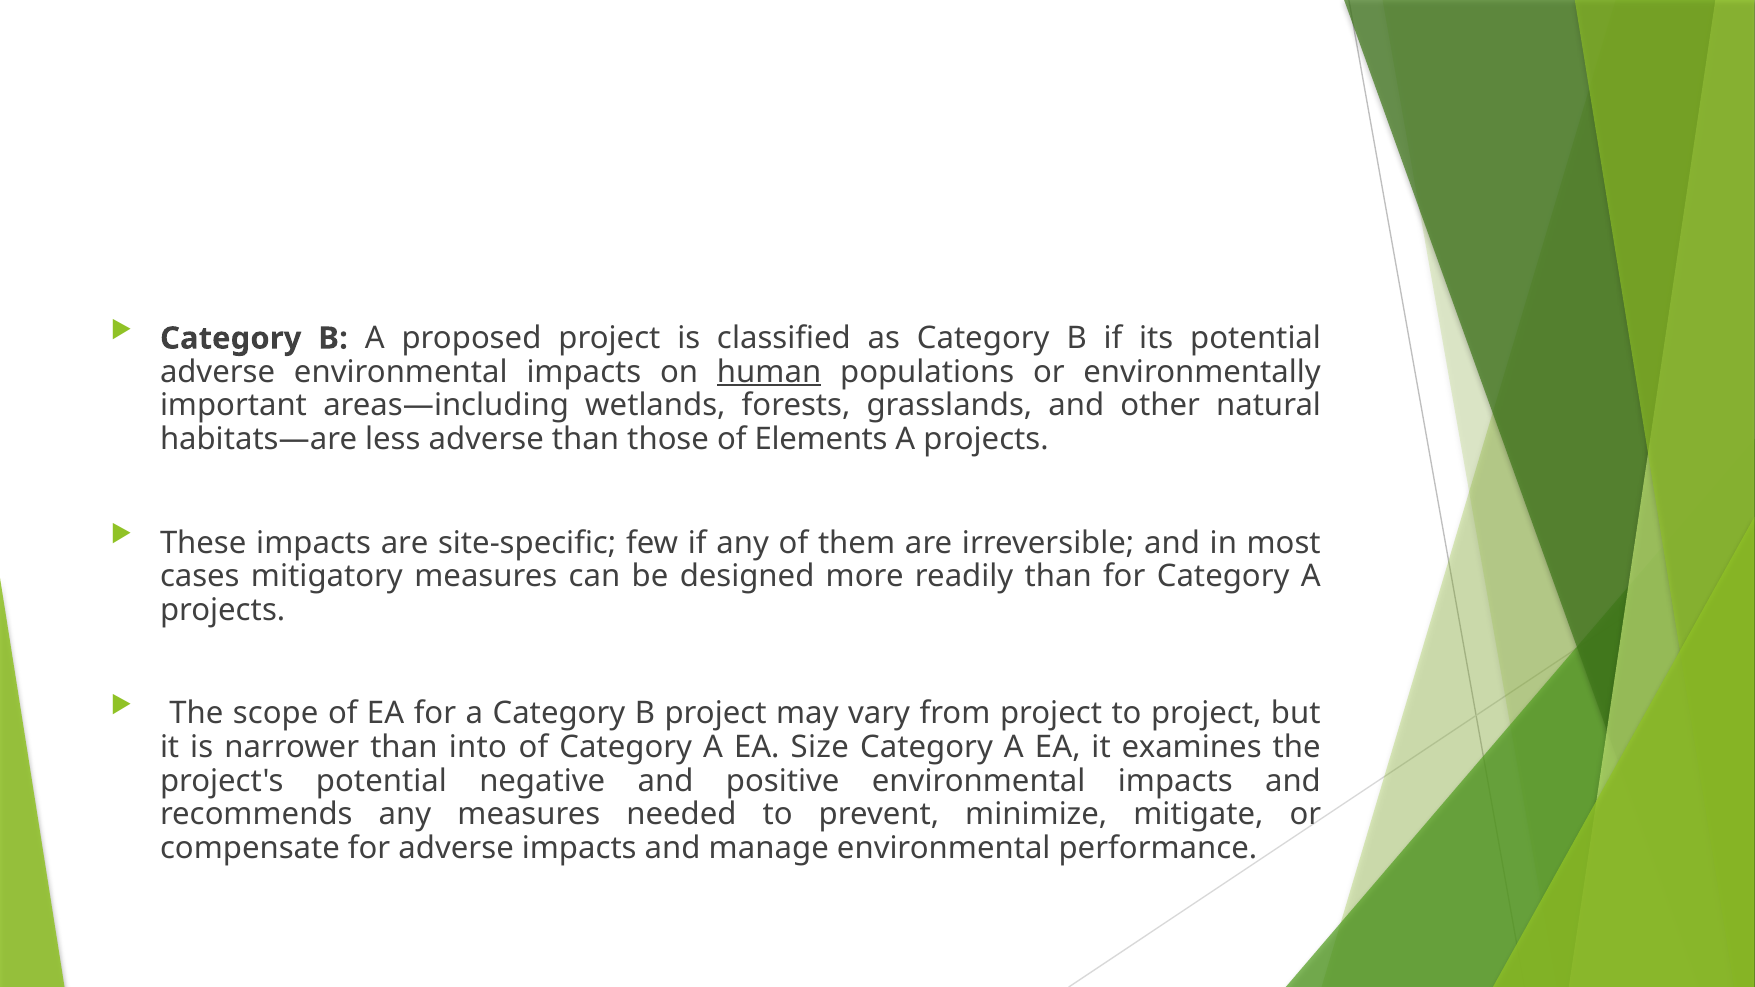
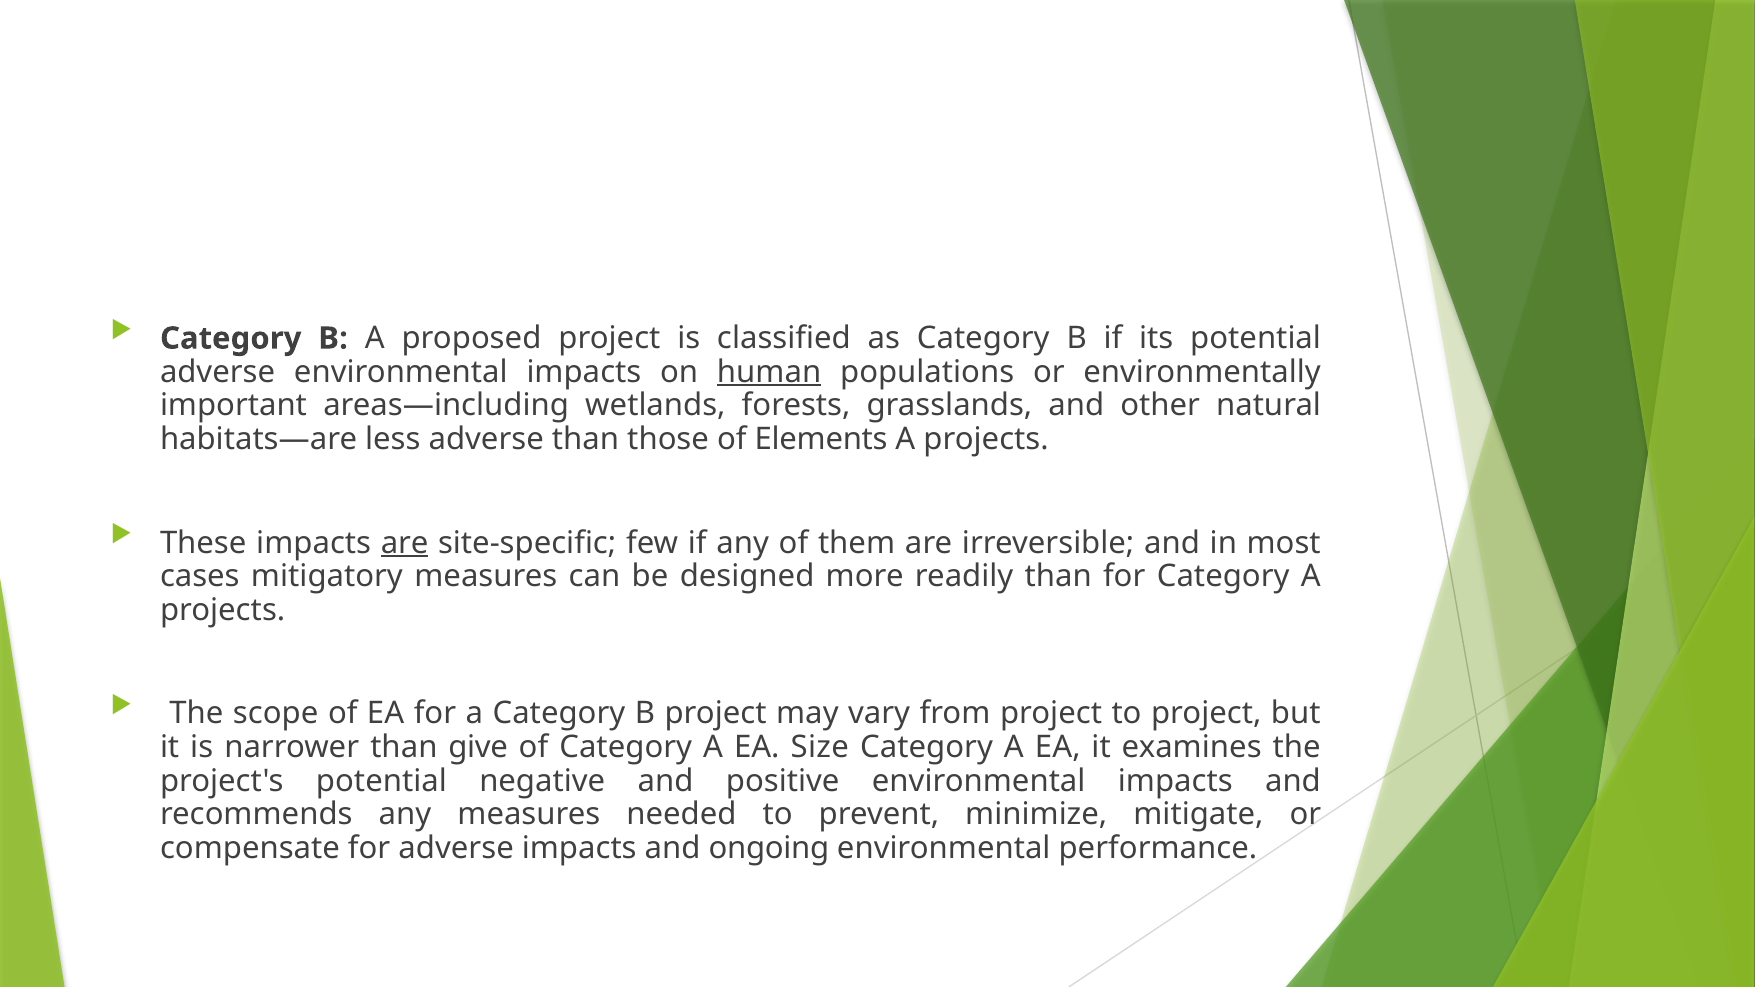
are underline: none -> present (405, 543)
into: into -> give (478, 747)
manage: manage -> ongoing (769, 848)
